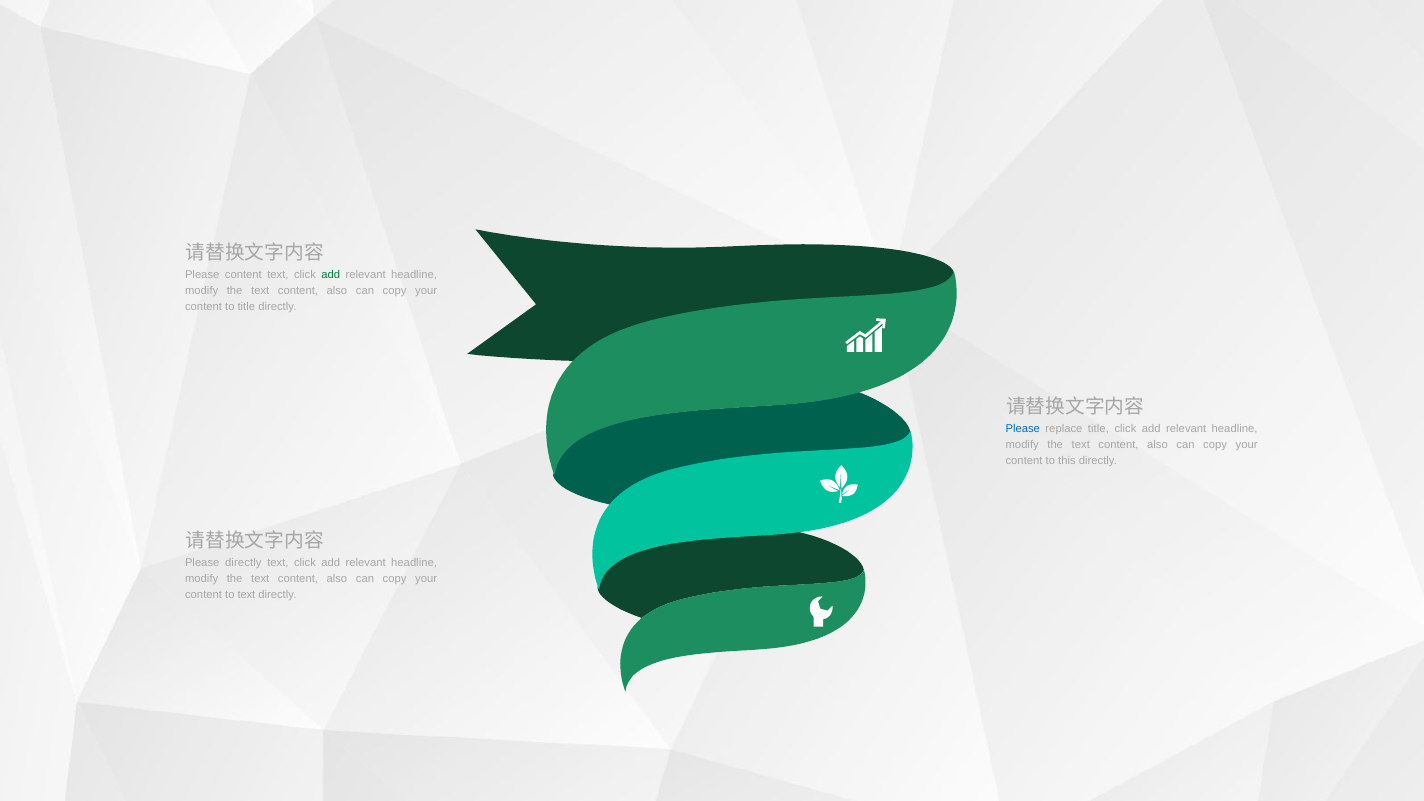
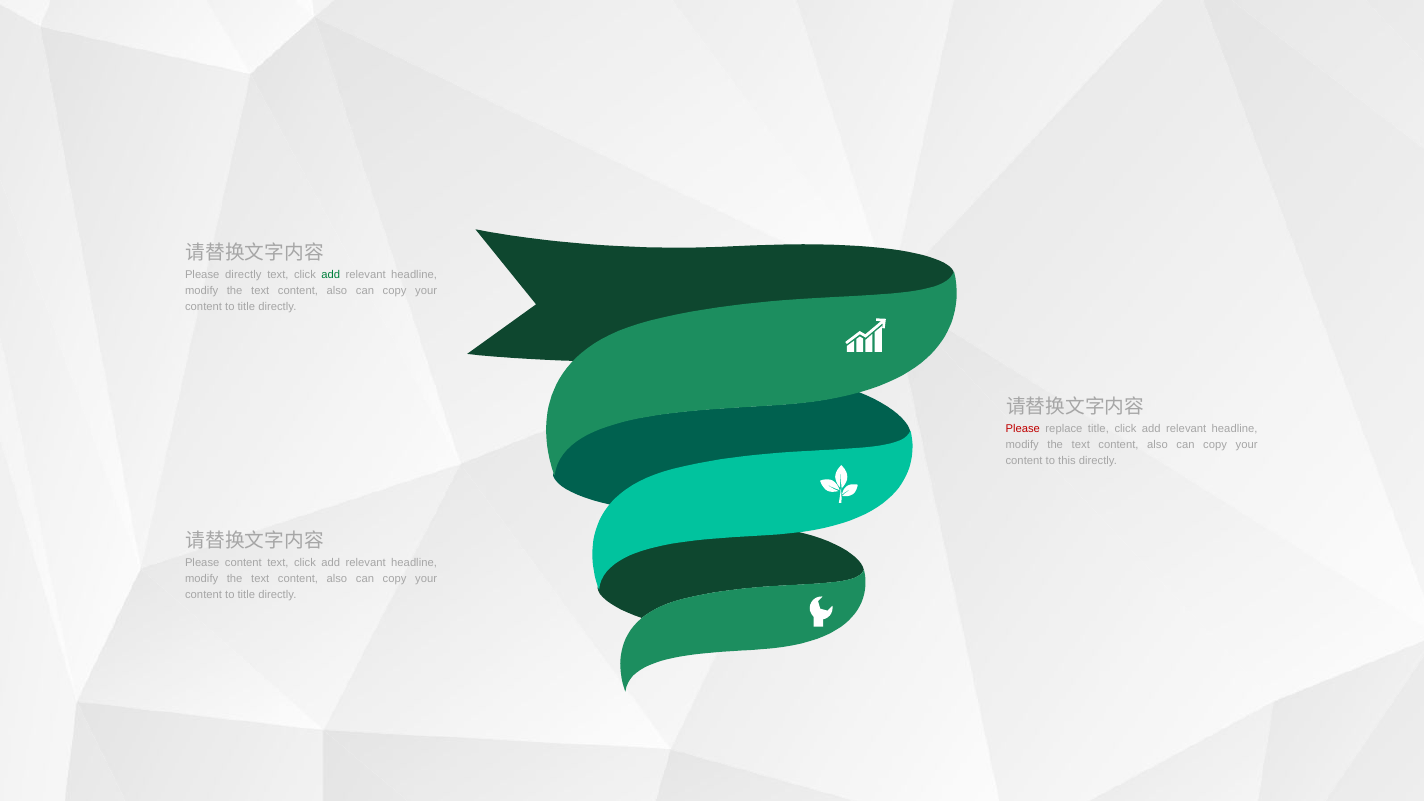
Please content: content -> directly (243, 275)
Please colour: blue -> red (1023, 429)
Please directly: directly -> content (243, 563)
text: text -> title (246, 595)
